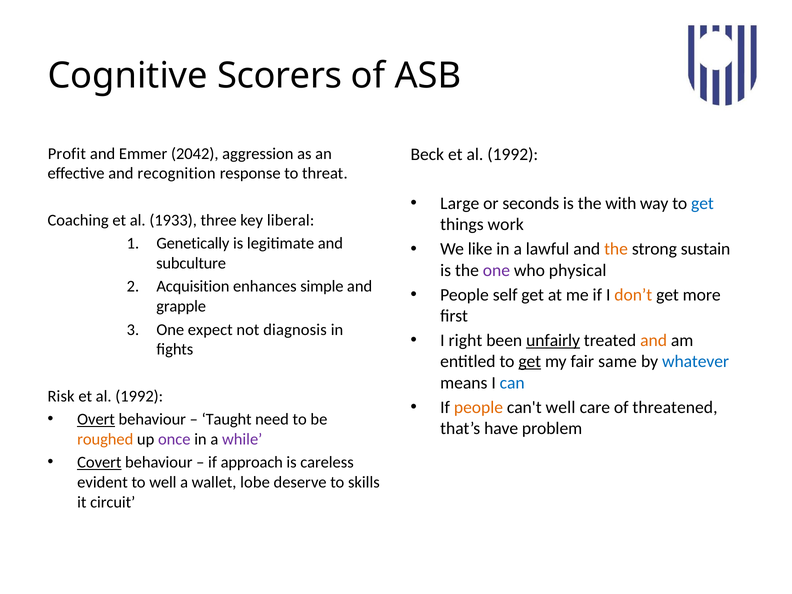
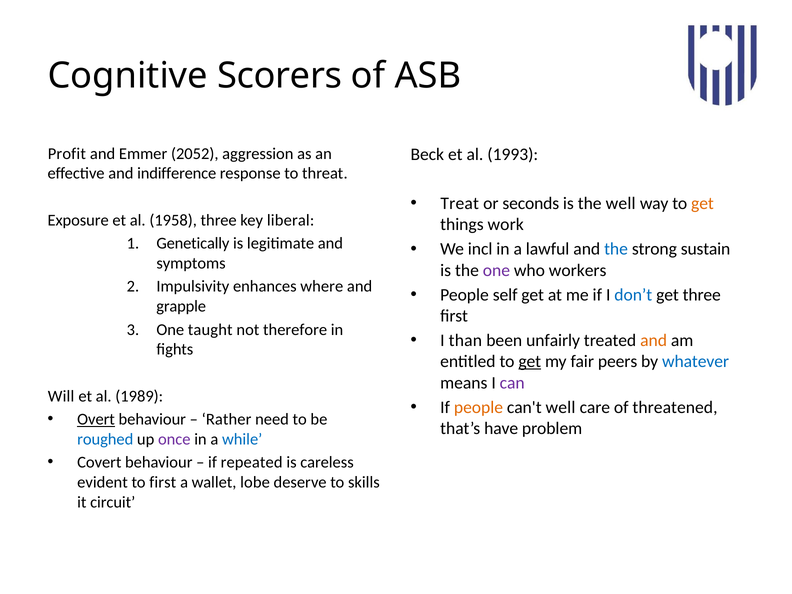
2042: 2042 -> 2052 (195, 154)
Beck et al 1992: 1992 -> 1993 (513, 154)
recognition: recognition -> indifference (177, 173)
Large: Large -> Treat (460, 204)
the with: with -> well (621, 204)
get colour: blue -> orange (702, 204)
Coaching: Coaching -> Exposure (78, 220)
1933: 1933 -> 1958 (173, 220)
like: like -> incl (480, 249)
the colour: orange -> blue (616, 249)
subculture: subculture -> symptoms (191, 263)
physical: physical -> workers (578, 270)
Acquisition: Acquisition -> Impulsivity (193, 287)
simple: simple -> where (322, 287)
don’t colour: orange -> blue (633, 295)
get more: more -> three (702, 295)
expect: expect -> taught (210, 330)
diagnosis: diagnosis -> therefore (295, 330)
right: right -> than (465, 341)
unfairly underline: present -> none (553, 341)
same: same -> peers (618, 362)
can colour: blue -> purple (512, 383)
Risk: Risk -> Will (61, 396)
1992: 1992 -> 1989 (139, 396)
Taught: Taught -> Rather (227, 419)
roughed colour: orange -> blue (105, 439)
while colour: purple -> blue (242, 439)
Covert underline: present -> none (99, 463)
approach: approach -> repeated (252, 463)
to well: well -> first (163, 482)
